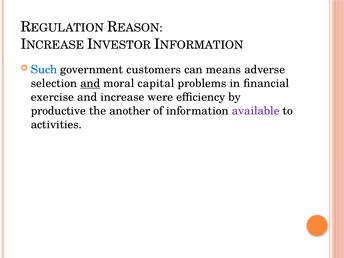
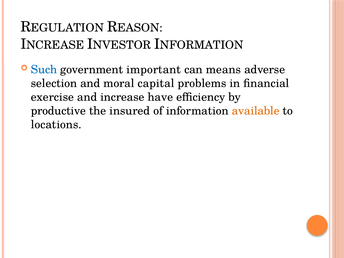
customers: customers -> important (154, 70)
and underline: present -> none (90, 83)
were: were -> have (160, 97)
another: another -> insured (130, 111)
available colour: purple -> orange (256, 111)
activities: activities -> locations (56, 125)
